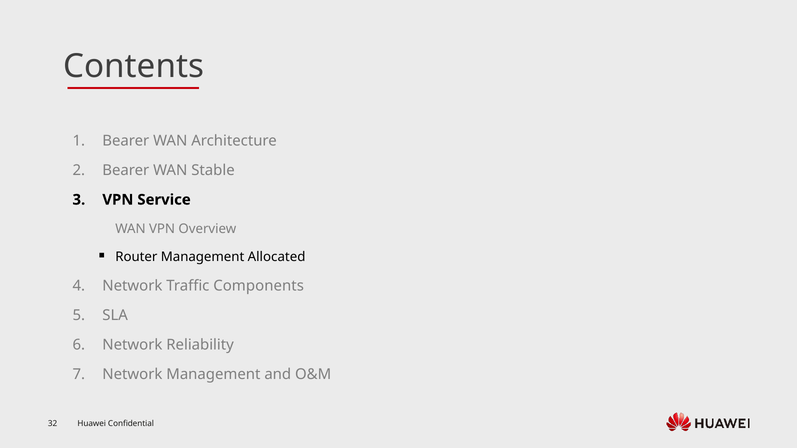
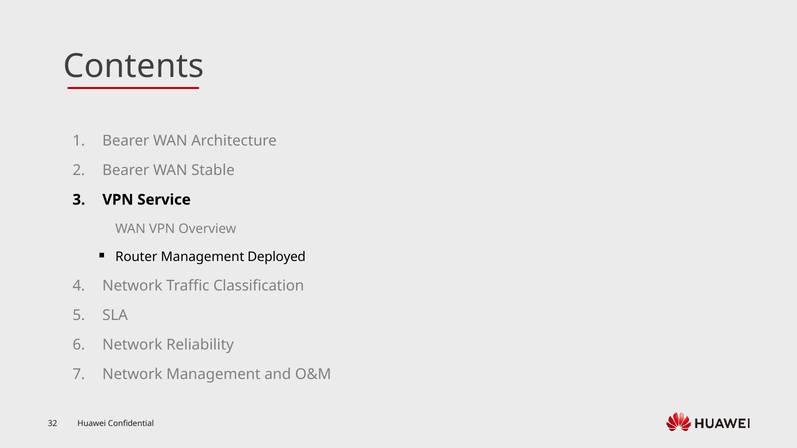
Allocated: Allocated -> Deployed (277, 257)
Components: Components -> Classification (259, 286)
